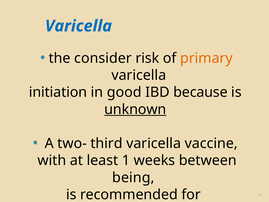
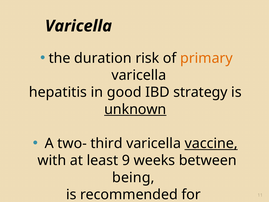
Varicella colour: blue -> black (78, 26)
consider: consider -> duration (103, 58)
initiation: initiation -> hepatitis (58, 92)
because: because -> strategy (200, 92)
vaccine underline: none -> present (211, 143)
1: 1 -> 9 (126, 160)
